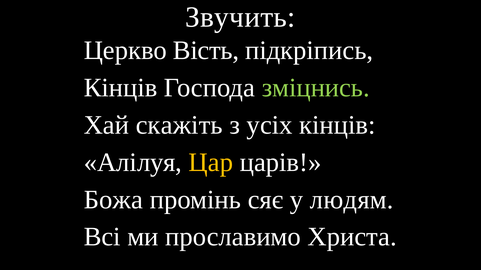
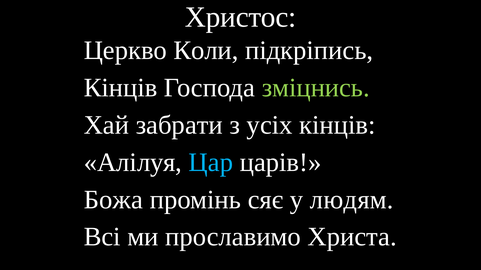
Звучить: Звучить -> Христос (241, 17)
Вість: Вість -> Коли (206, 50)
скажіть: скажіть -> забрати (179, 125)
Цар colour: yellow -> light blue (211, 163)
